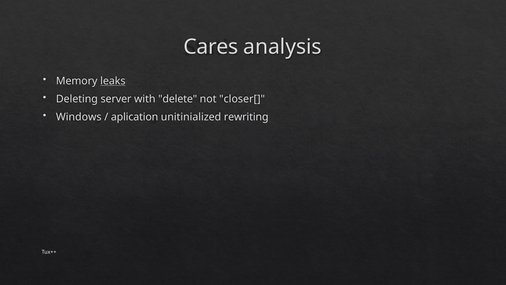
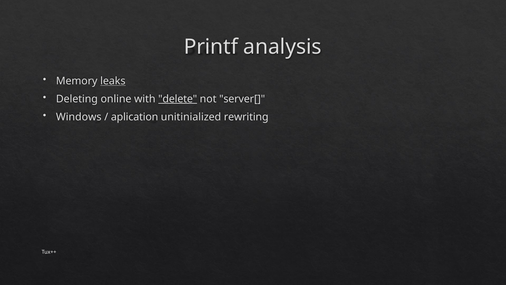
Cares: Cares -> Printf (211, 47)
server: server -> online (116, 99)
delete underline: none -> present (178, 99)
closer[: closer[ -> server[ (242, 99)
